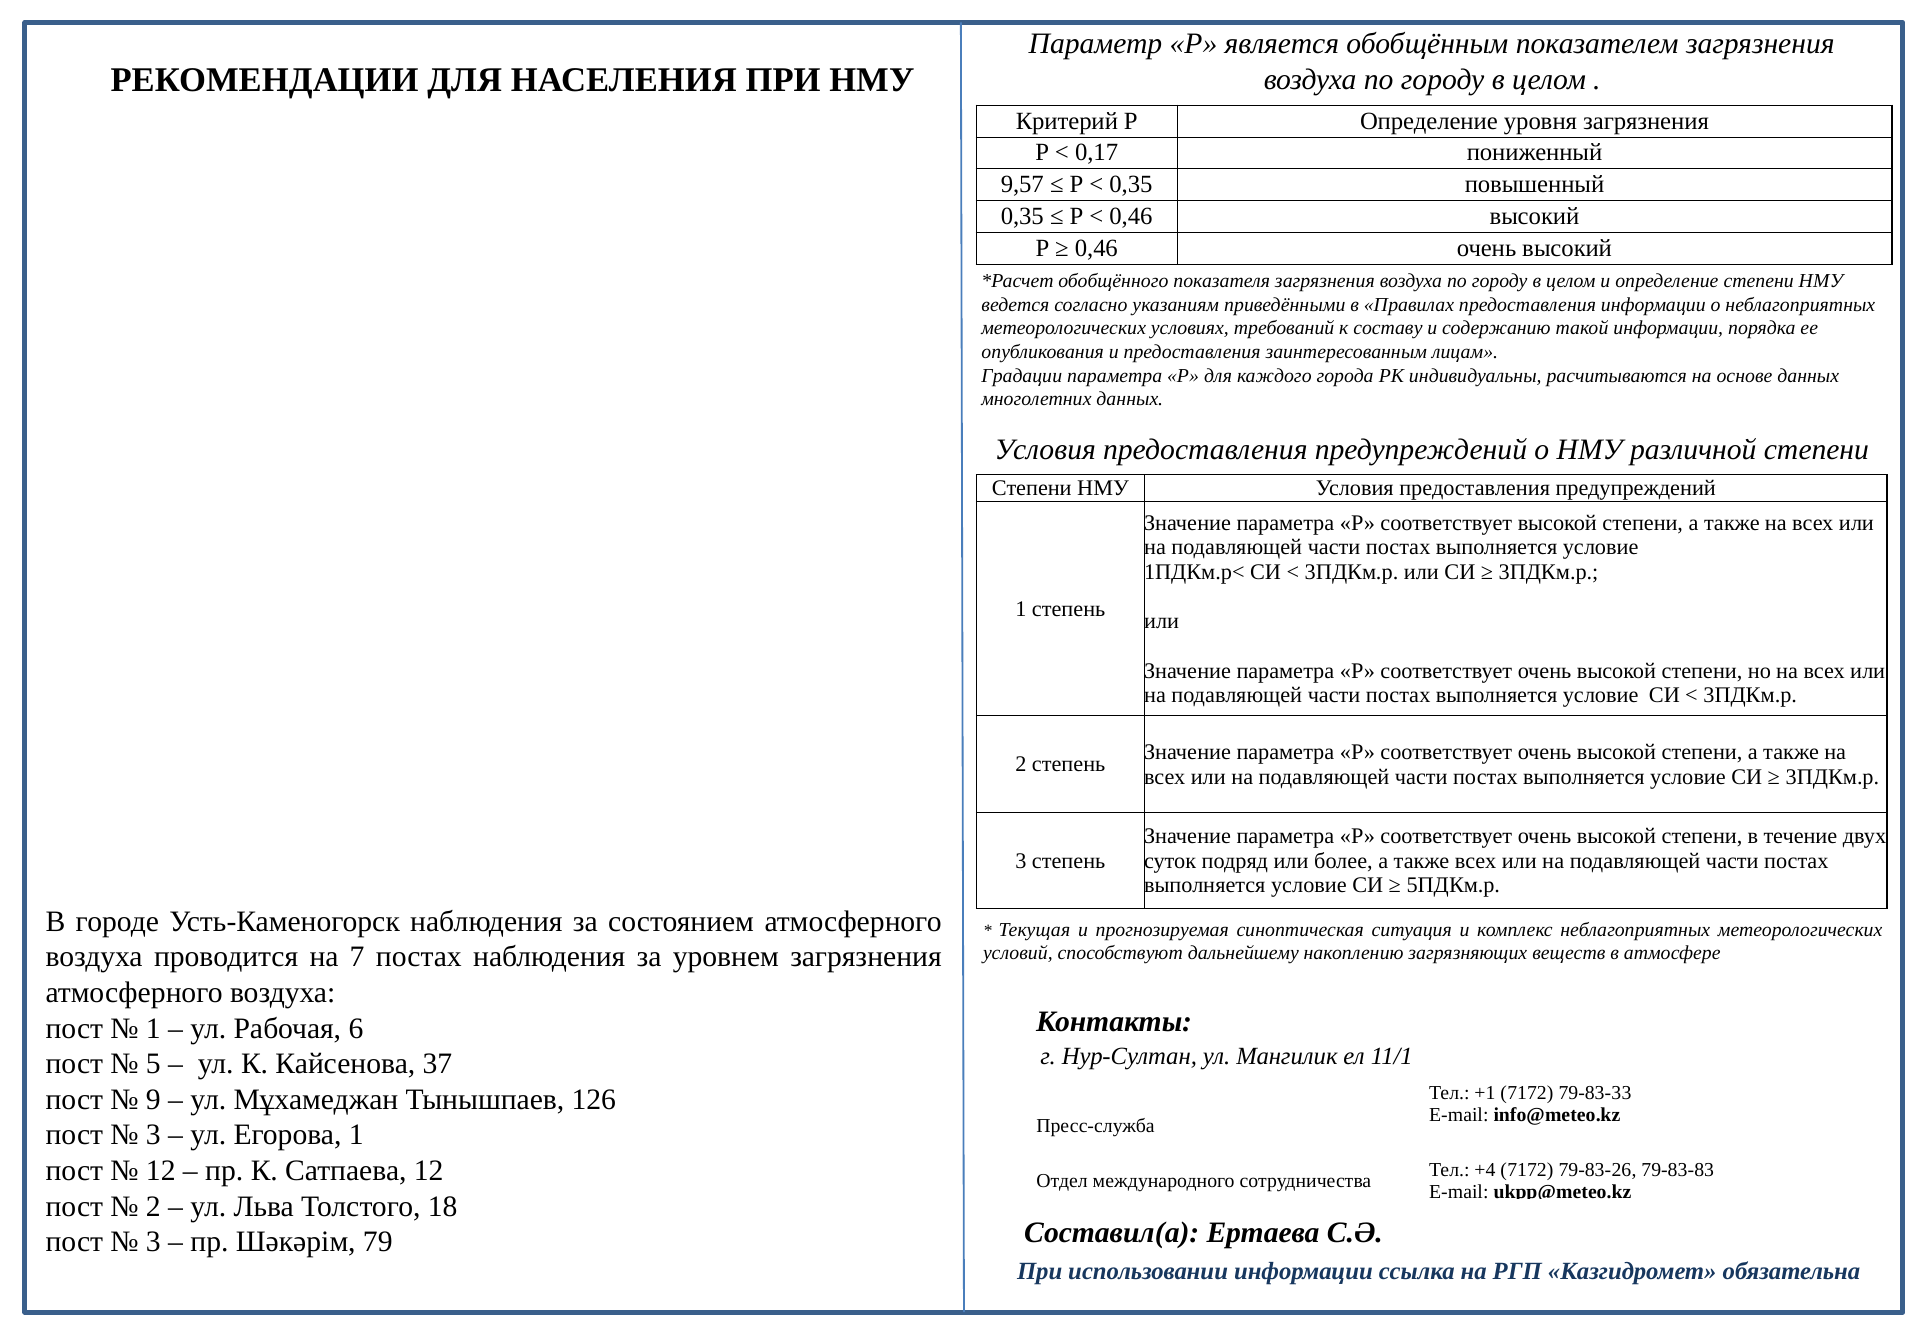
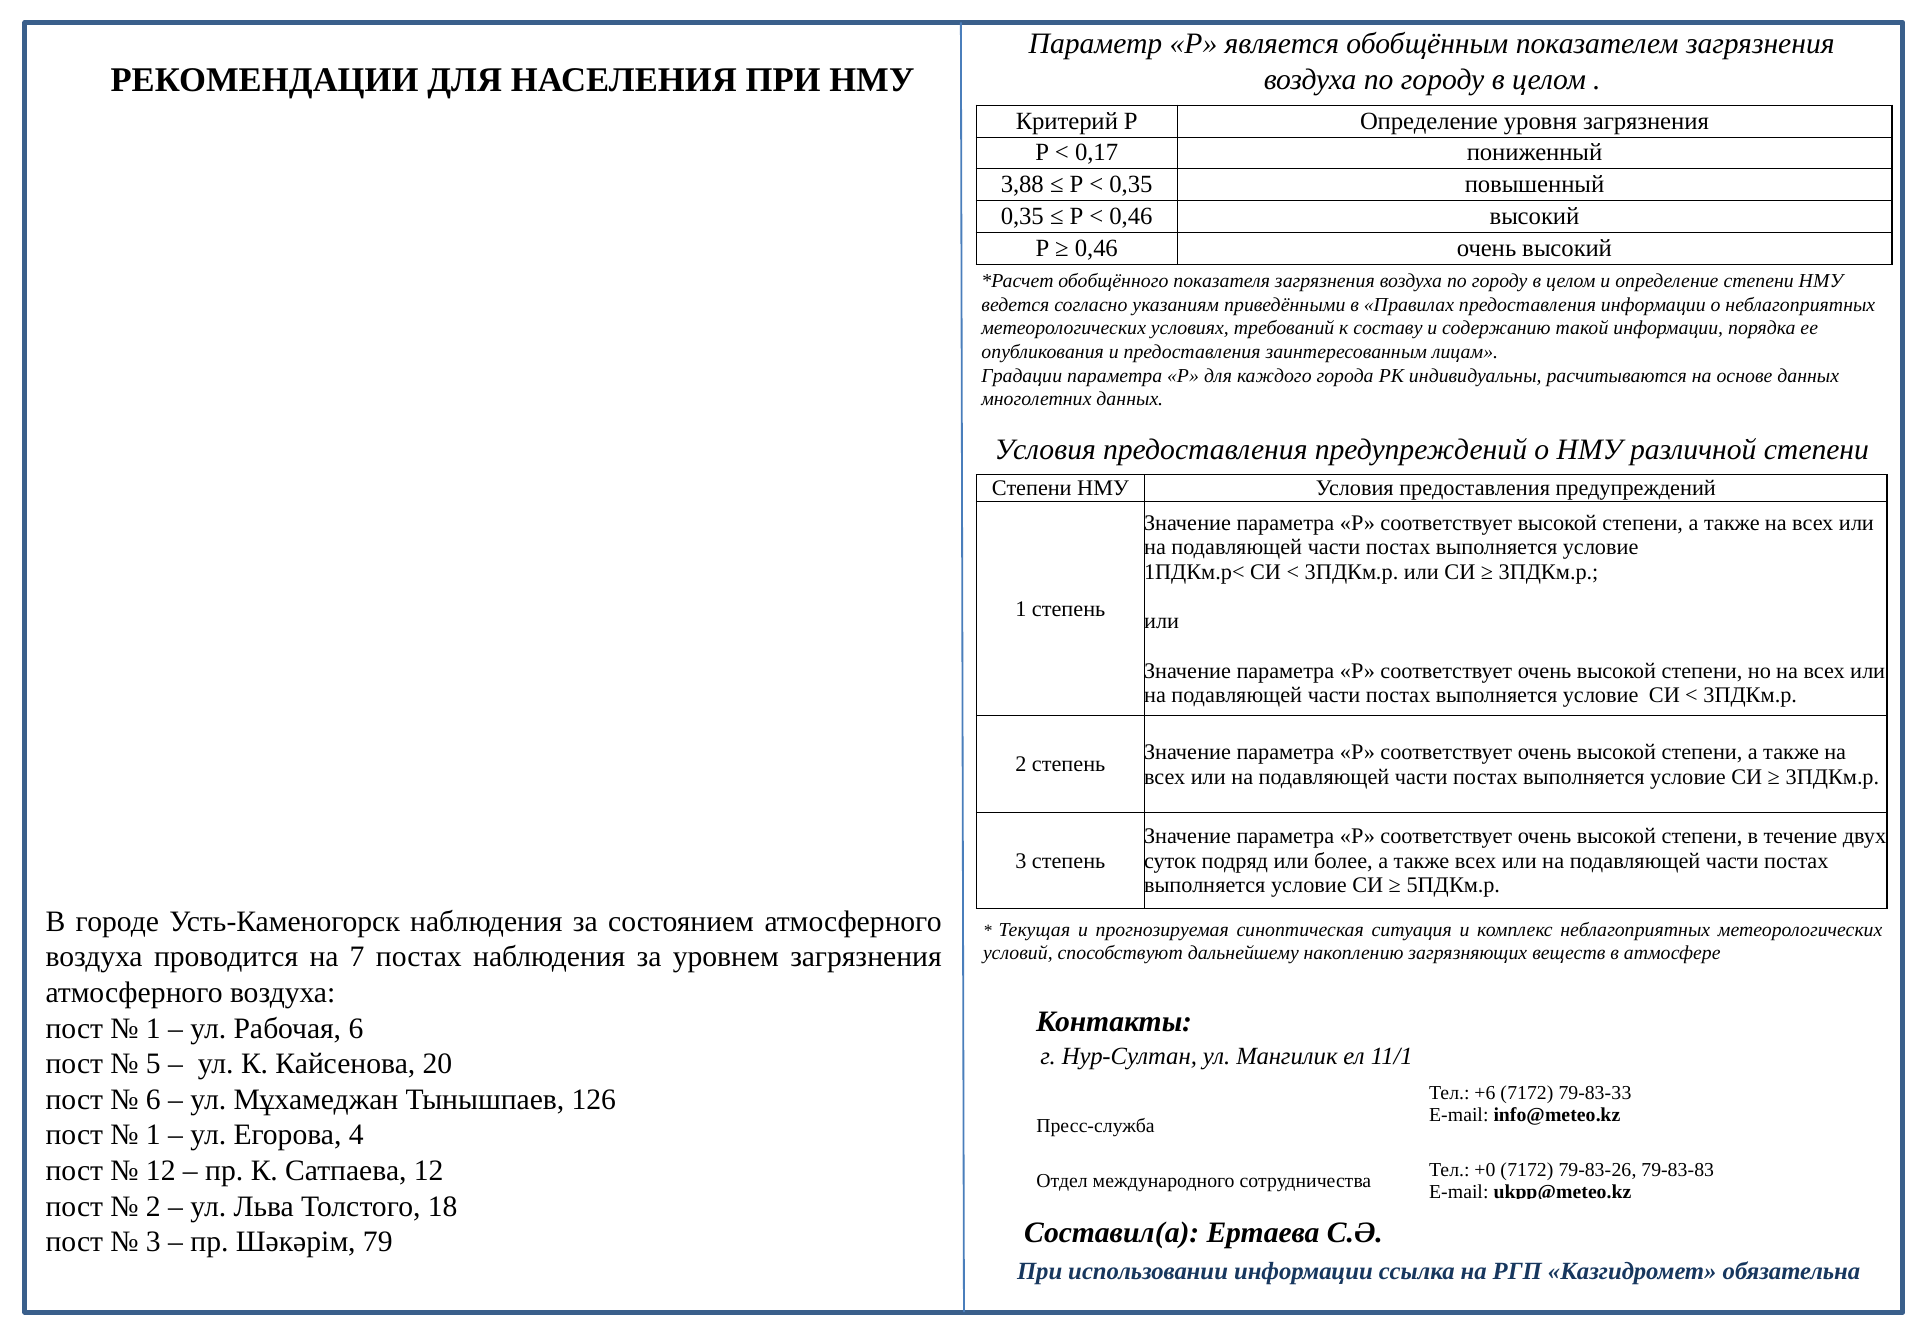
9,57: 9,57 -> 3,88 (1022, 185)
37: 37 -> 20 (437, 1064)
+1: +1 -> +6 (1485, 1093)
9: 9 -> 6 (153, 1099)
3: 3 -> 1 (153, 1135)
Егорова 1: 1 -> 4 (356, 1135)
+4: +4 -> +0 (1485, 1170)
